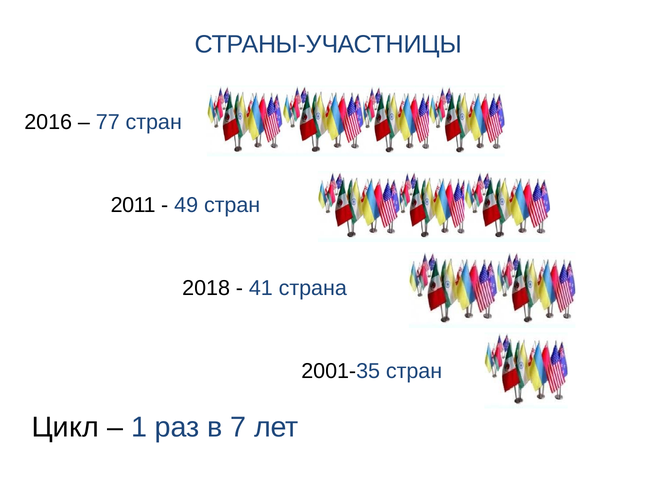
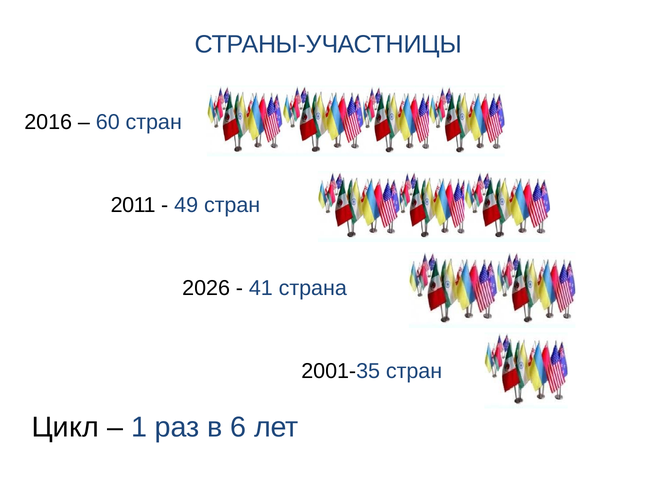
77: 77 -> 60 (108, 122)
2018: 2018 -> 2026 (206, 288)
7: 7 -> 6 (238, 428)
